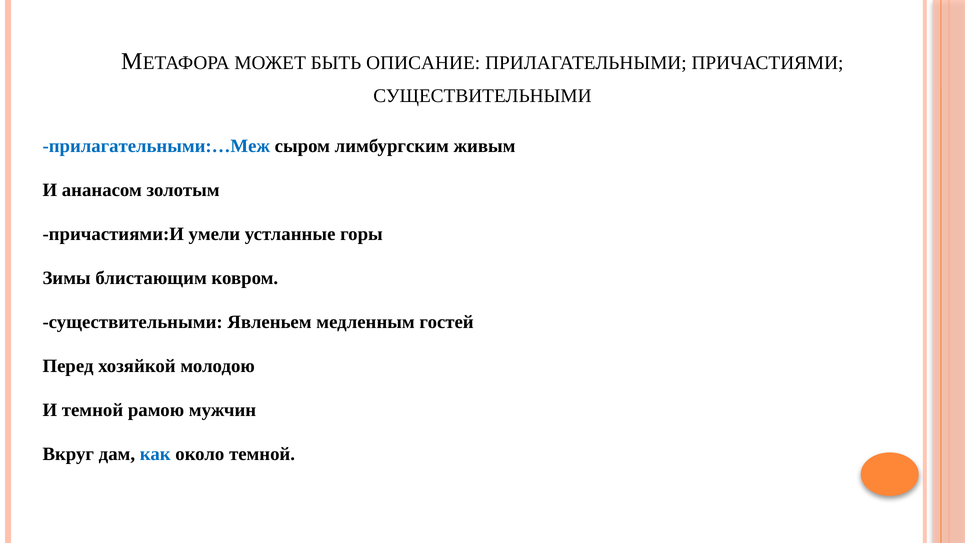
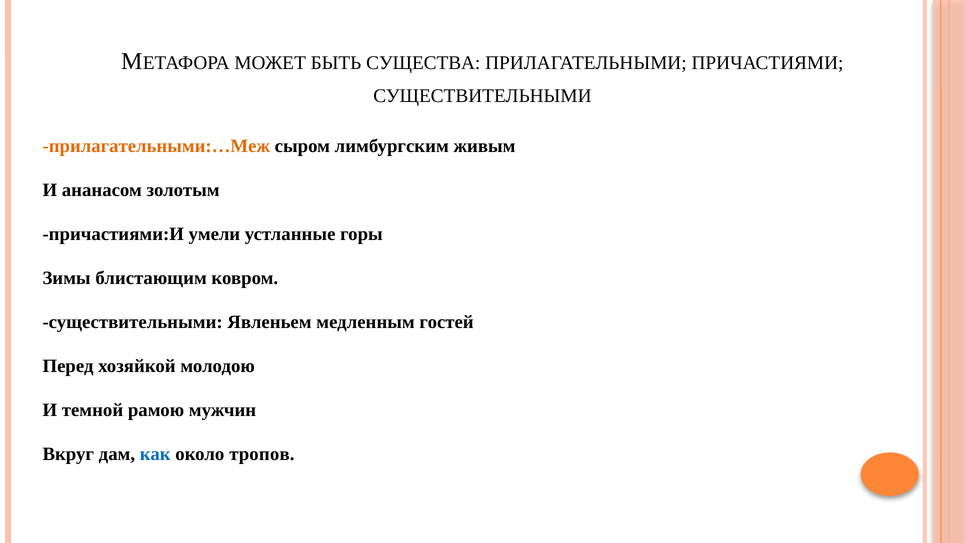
ОПИСАНИЕ: ОПИСАНИЕ -> СУЩЕСТВА (423, 63)
прилагательными:…Меж colour: blue -> orange (156, 146)
около темной: темной -> тропов (262, 454)
